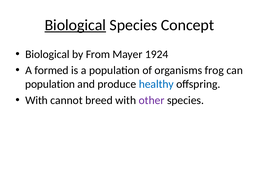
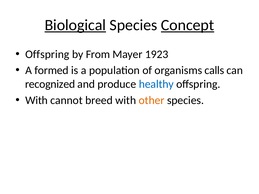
Concept underline: none -> present (188, 25)
Biological: Biological -> Offspring (47, 54)
1924: 1924 -> 1923 (157, 54)
frog: frog -> calls (214, 70)
population: population -> recognized (50, 84)
other colour: purple -> orange (152, 100)
